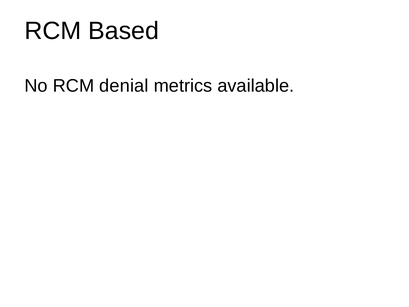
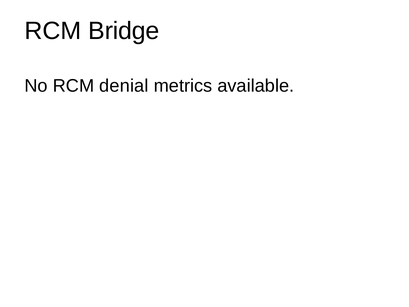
Based: Based -> Bridge (124, 31)
